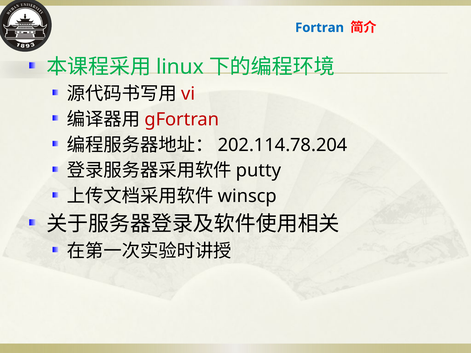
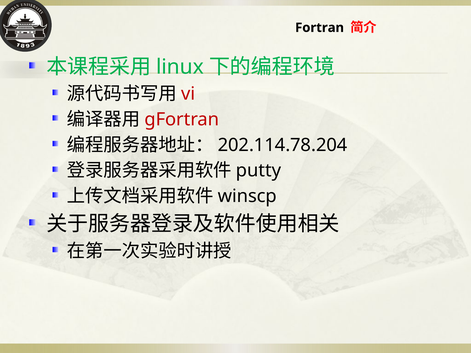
Fortran colour: blue -> black (320, 28)
